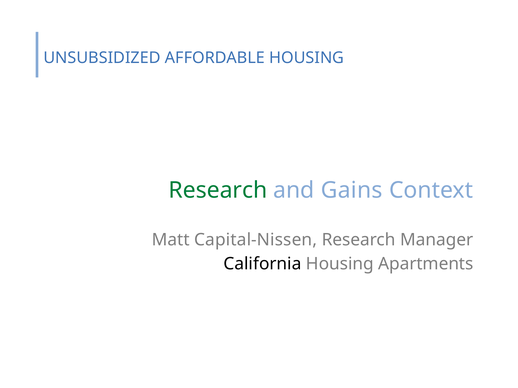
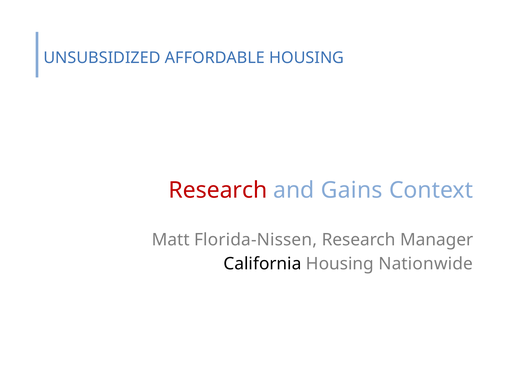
Research colour: green -> red (218, 191)
Capital-Nissen: Capital-Nissen -> Florida-Nissen (256, 240)
Apartments: Apartments -> Nationwide (426, 264)
